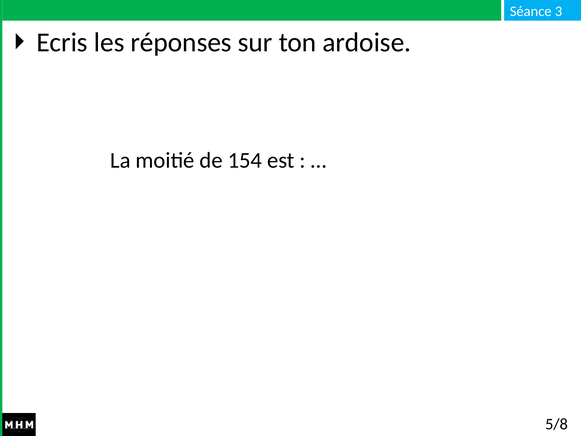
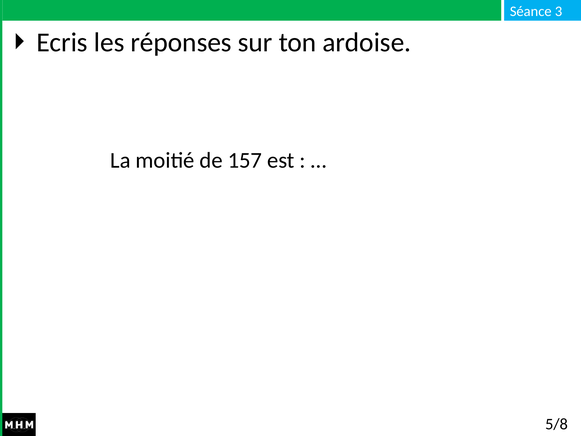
154: 154 -> 157 (245, 160)
